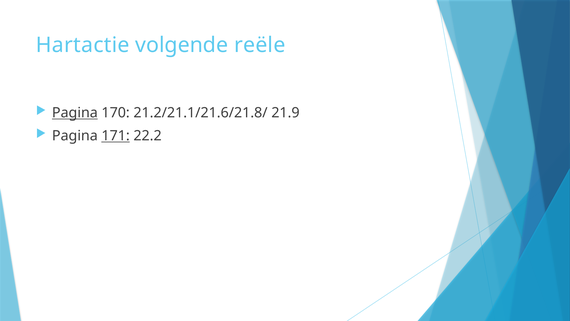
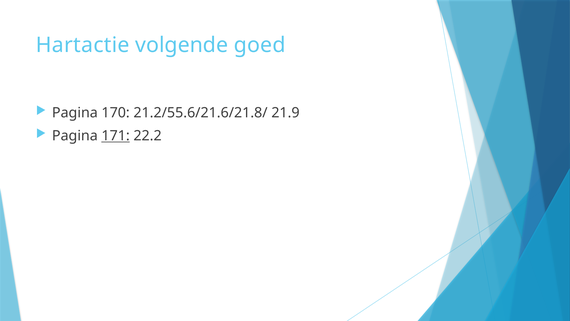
reële: reële -> goed (260, 45)
Pagina underline: present -> none (75, 113)
21.2/21.1/21.6/21.8/: 21.2/21.1/21.6/21.8/ -> 21.2/55.6/21.6/21.8/ (201, 113)
